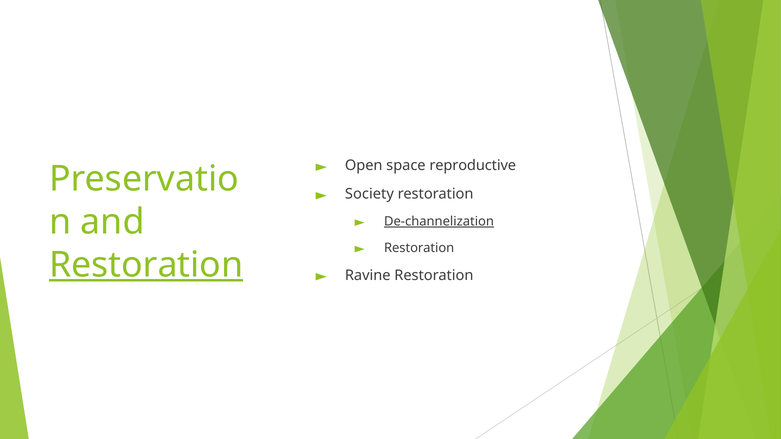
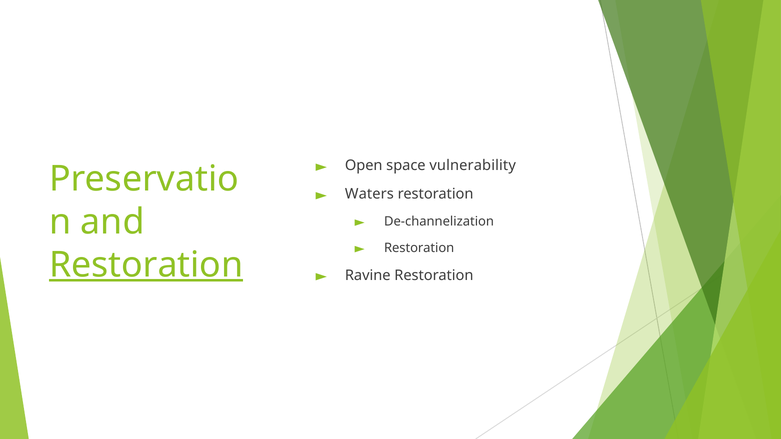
reproductive: reproductive -> vulnerability (473, 166)
Society: Society -> Waters (369, 194)
De-channelization underline: present -> none (439, 221)
